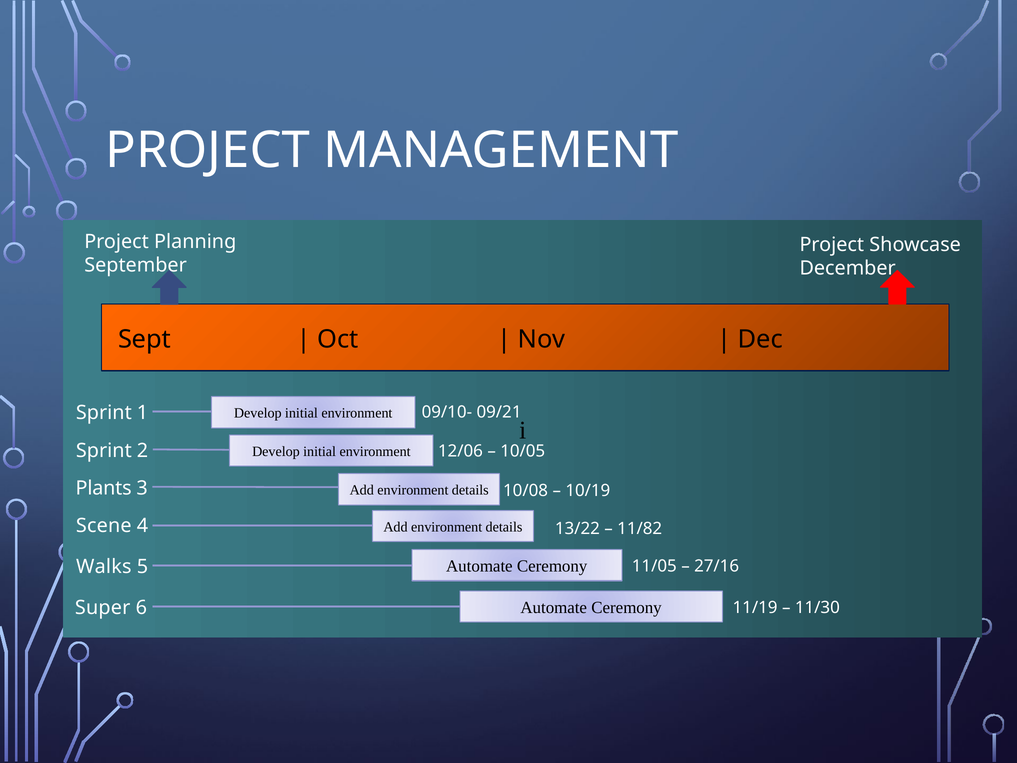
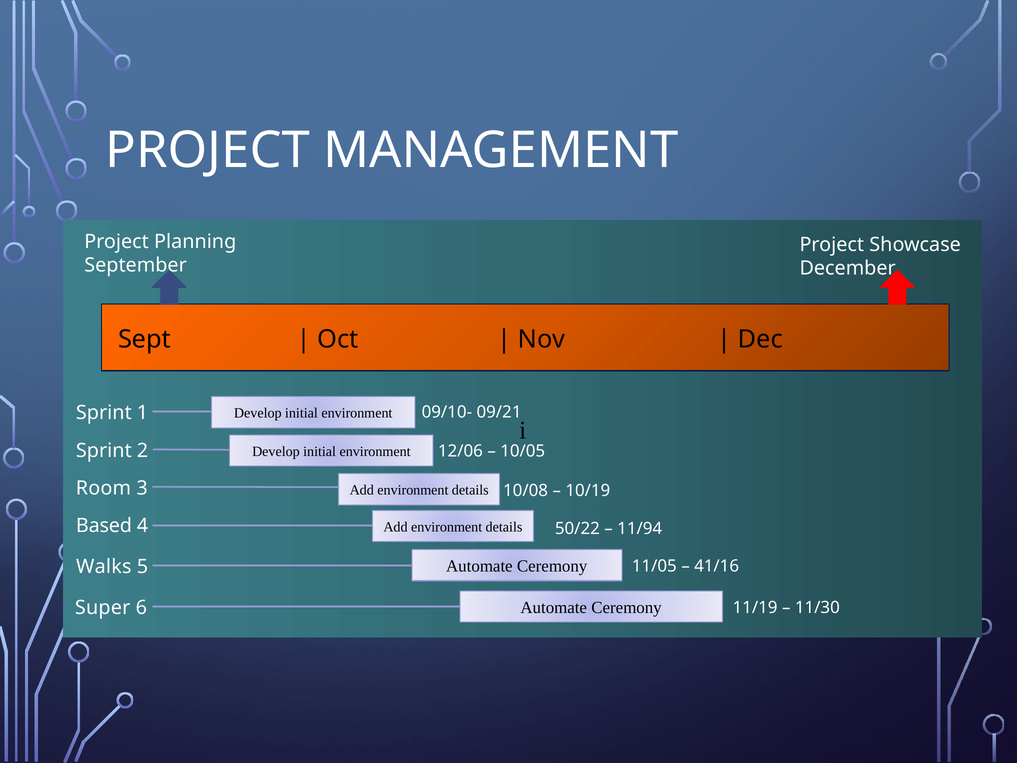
Plants: Plants -> Room (103, 488)
Scene: Scene -> Based (104, 526)
13/22: 13/22 -> 50/22 (577, 528)
11/82: 11/82 -> 11/94 (640, 528)
27/16: 27/16 -> 41/16 (717, 566)
